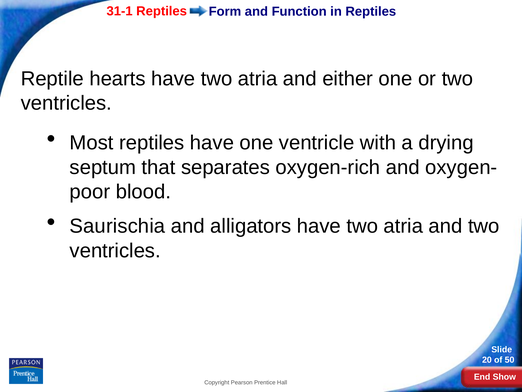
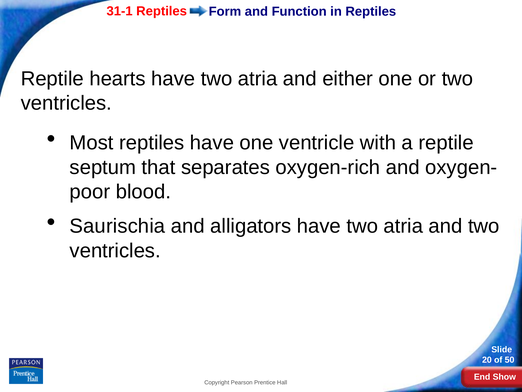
a drying: drying -> reptile (446, 143)
